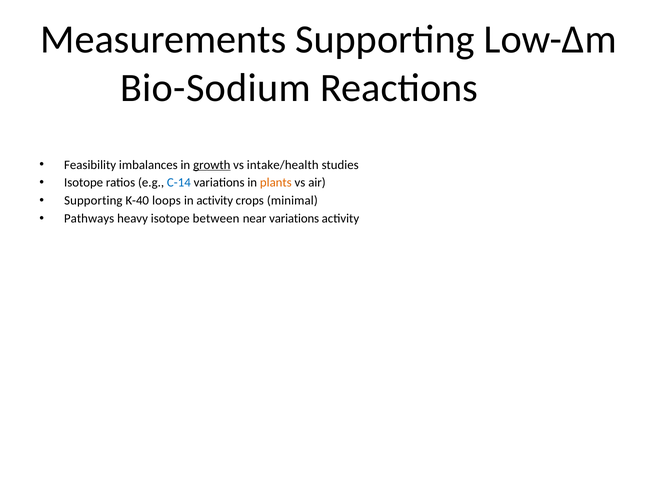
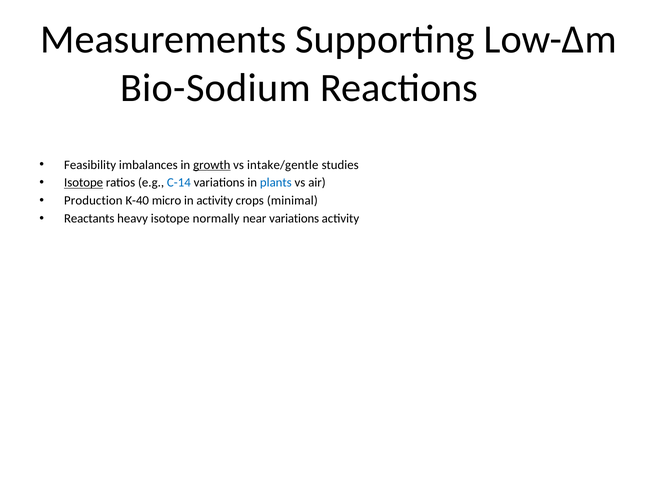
intake/health: intake/health -> intake/gentle (283, 165)
Isotope underline: none -> present (84, 183)
plants colour: orange -> blue (276, 183)
Supporting: Supporting -> Production (93, 200)
loops: loops -> micro (167, 200)
Pathways: Pathways -> Reactants (89, 218)
between: between -> normally (216, 218)
